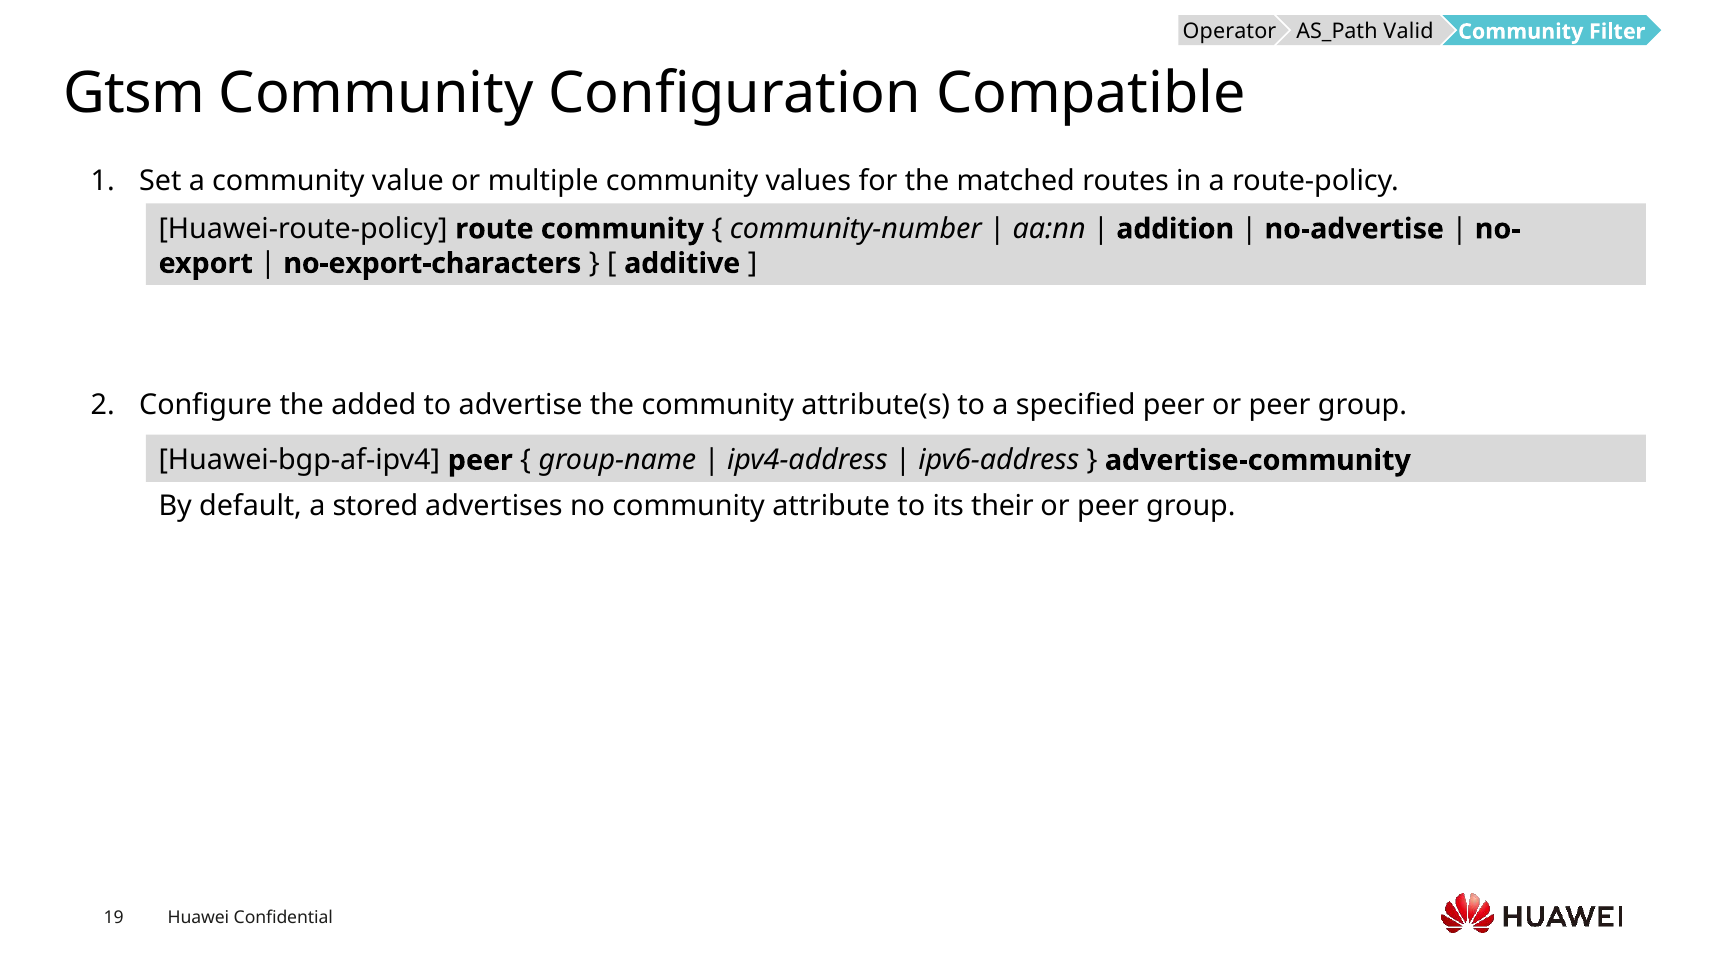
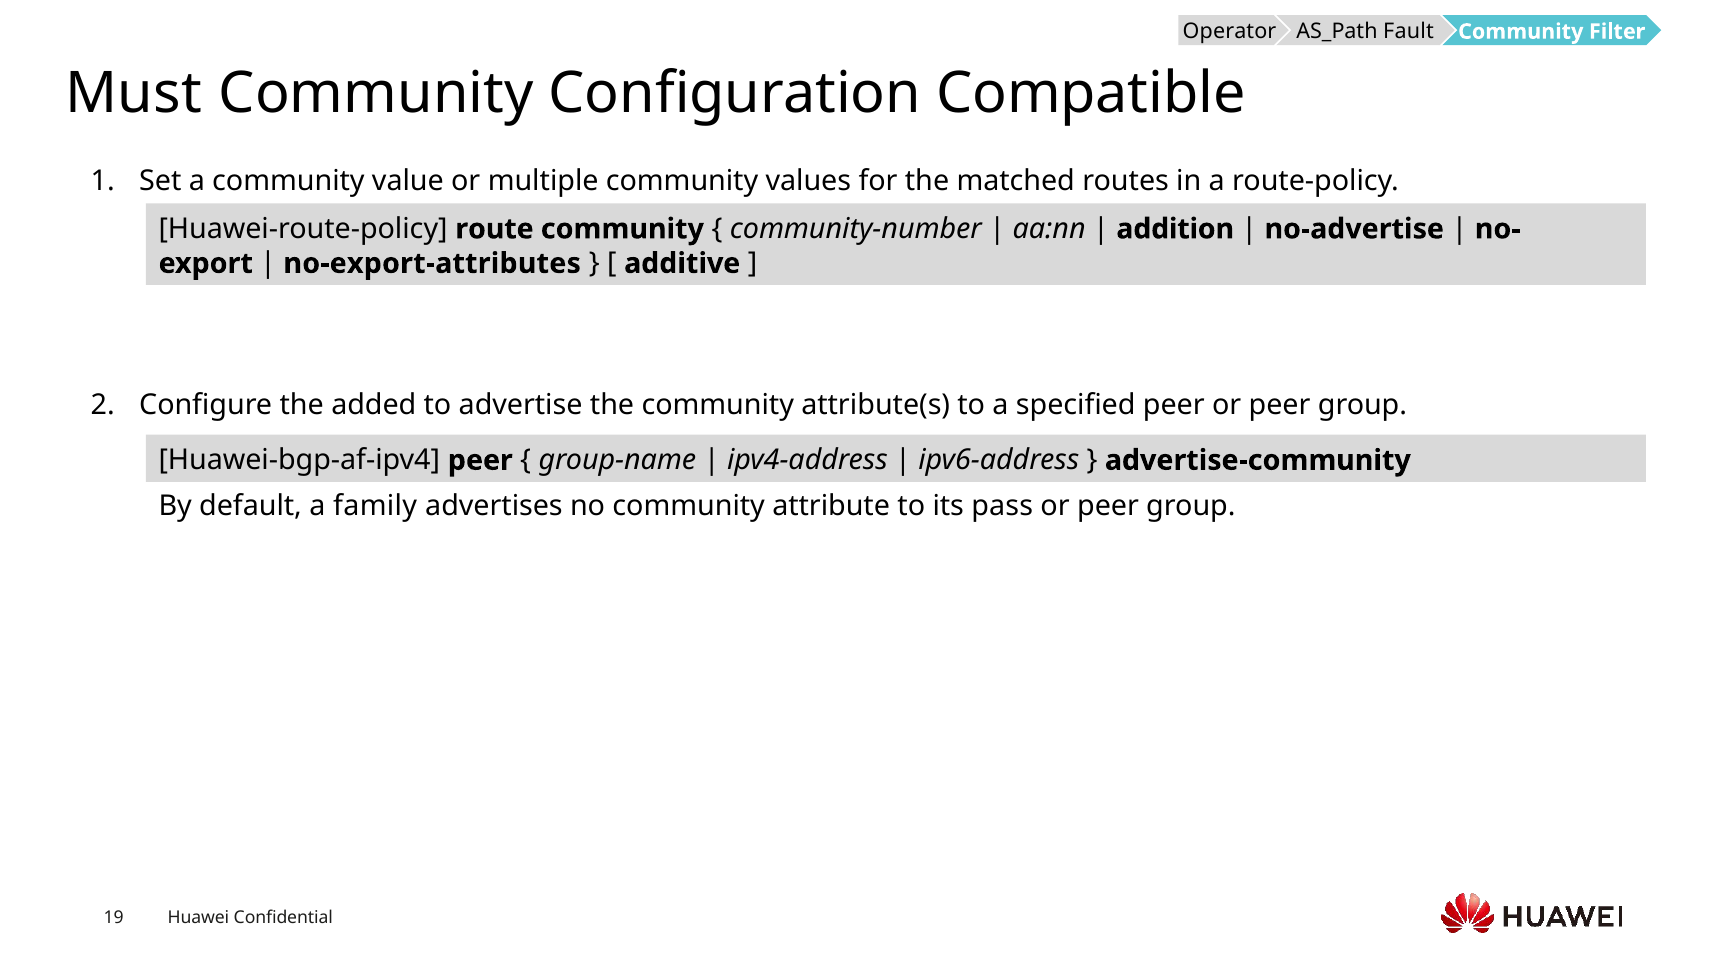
Valid: Valid -> Fault (1409, 32)
Gtsm: Gtsm -> Must (134, 94)
no-export-characters: no-export-characters -> no-export-attributes (432, 263)
stored: stored -> family (375, 506)
their: their -> pass (1002, 506)
